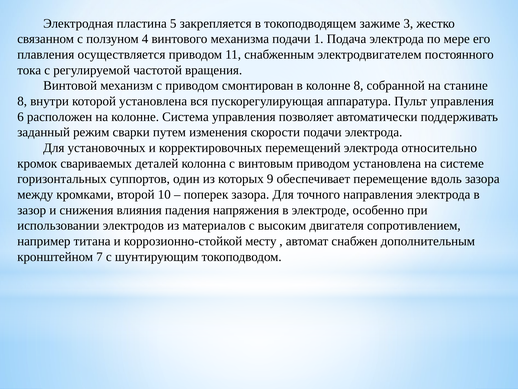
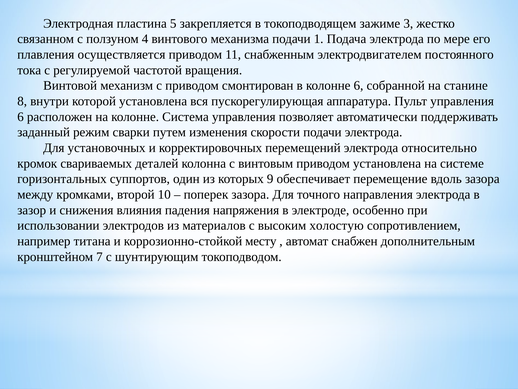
колонне 8: 8 -> 6 (359, 86)
двигателя: двигателя -> холостую (337, 225)
